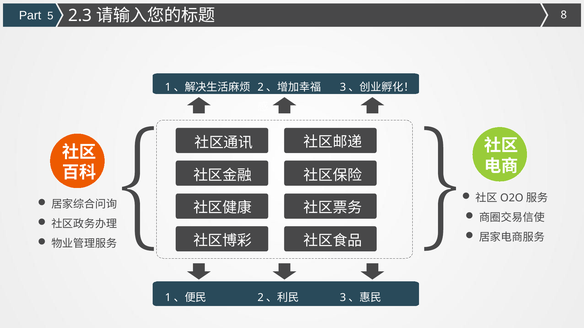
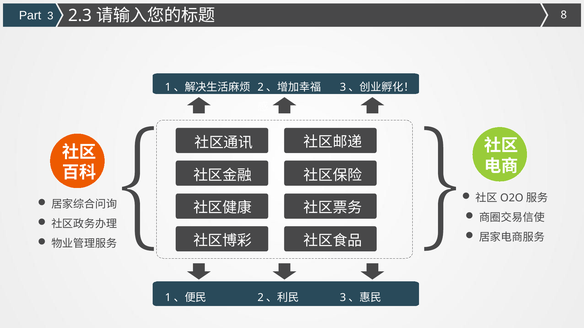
5: 5 -> 3 (50, 16)
